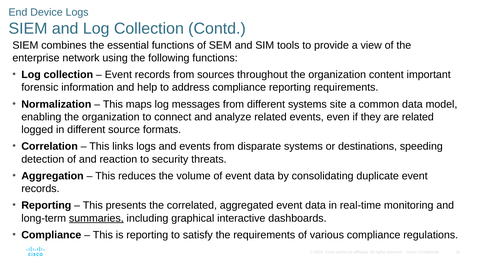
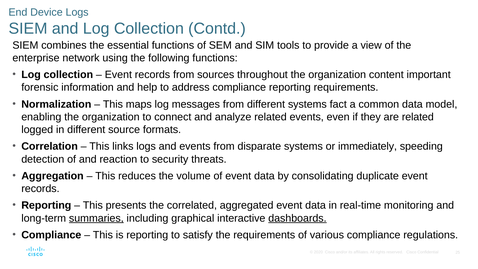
site: site -> fact (338, 104)
destinations: destinations -> immediately (368, 146)
dashboards underline: none -> present (297, 218)
